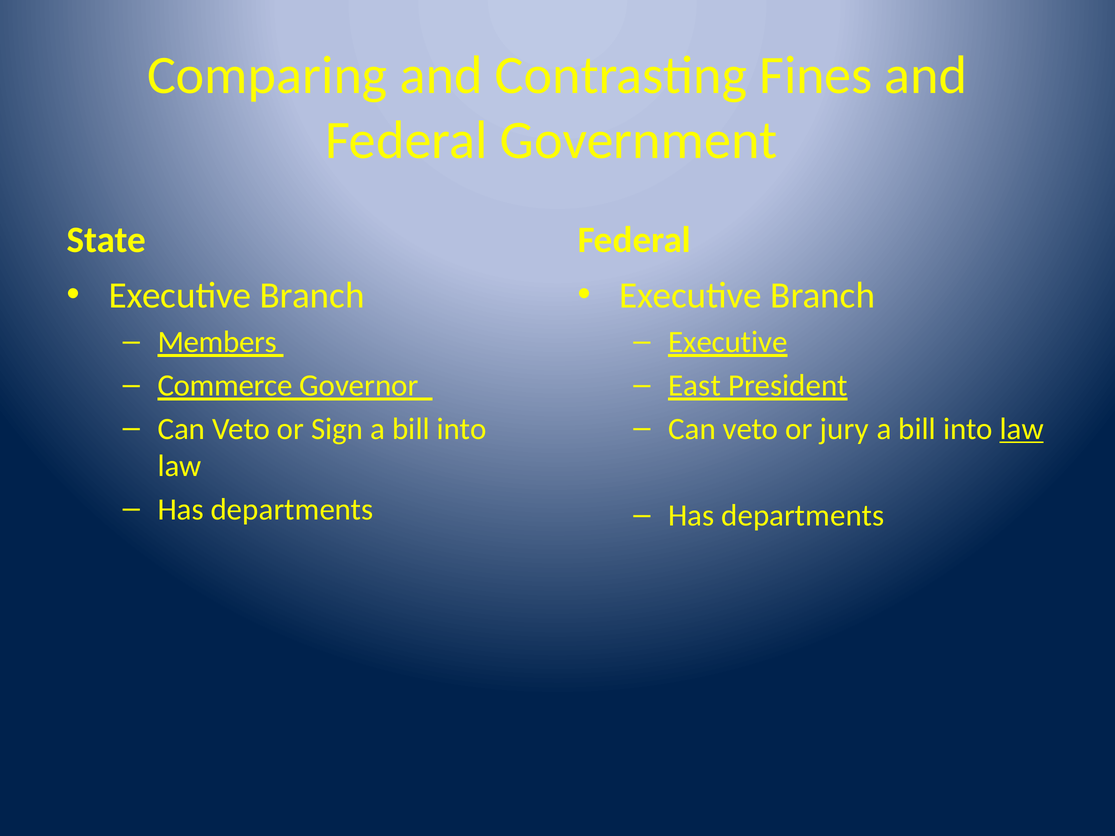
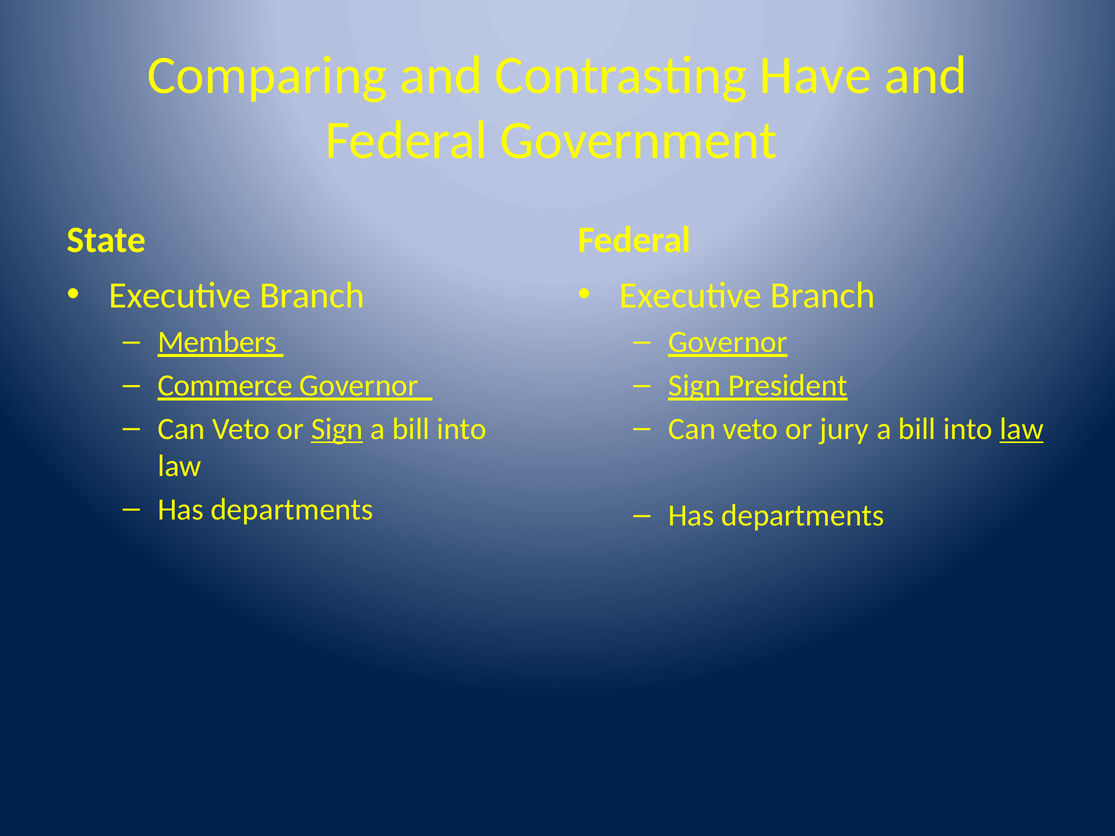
Fines: Fines -> Have (816, 75)
Executive: Executive -> Governor (728, 342)
East: East -> Sign (695, 386)
Sign underline: none -> present (337, 429)
